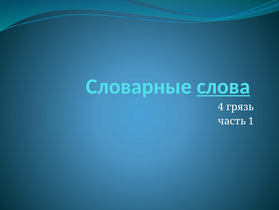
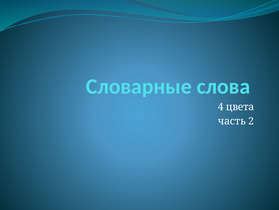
слова underline: present -> none (223, 86)
грязь: грязь -> цвета (240, 107)
1: 1 -> 2 (251, 121)
